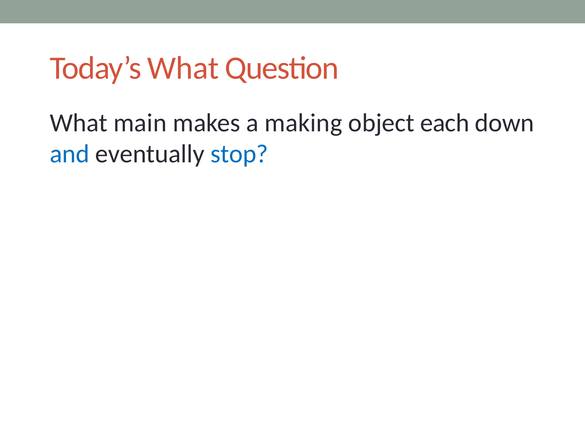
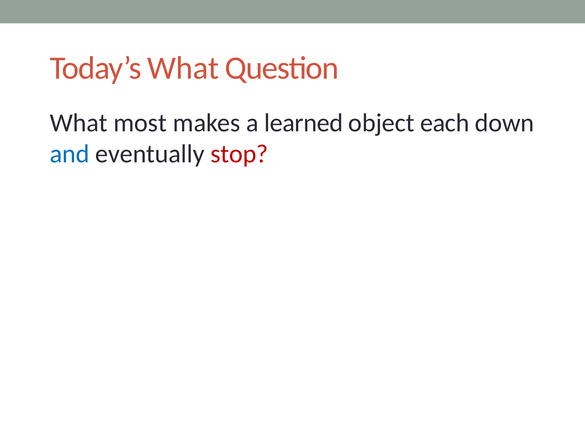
main: main -> most (140, 123)
making: making -> learned (304, 123)
stop colour: blue -> red (239, 154)
